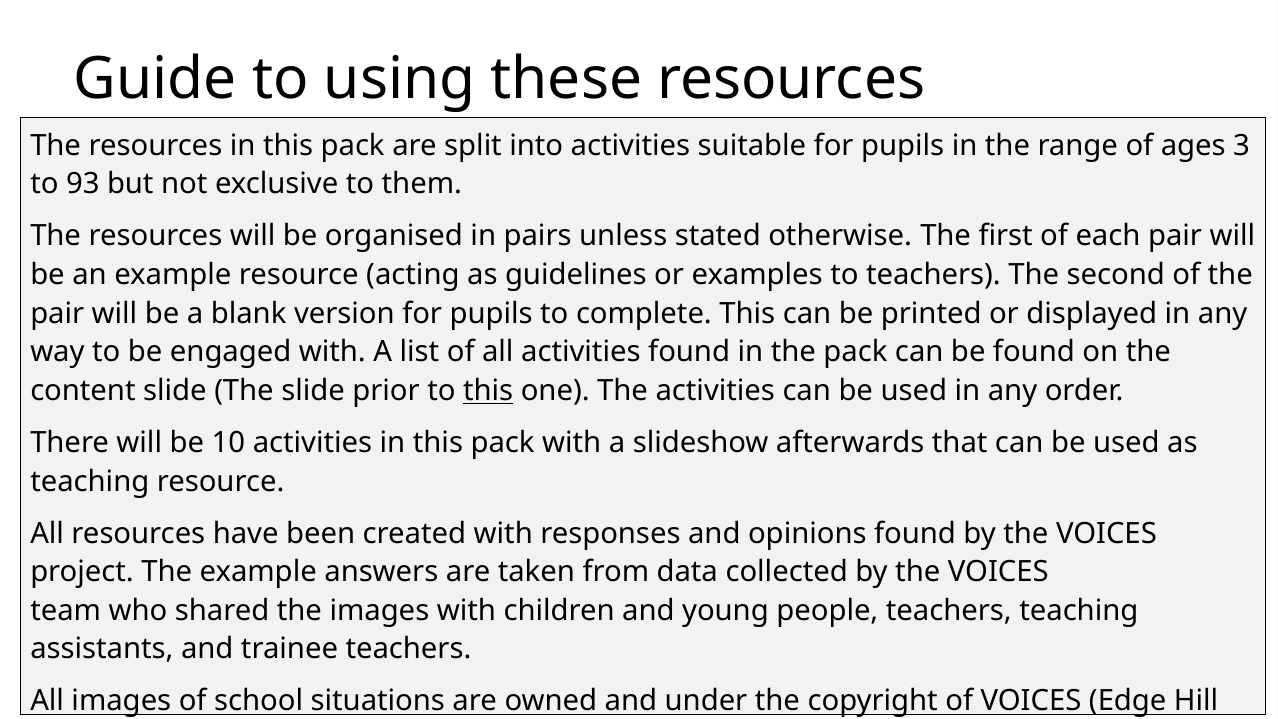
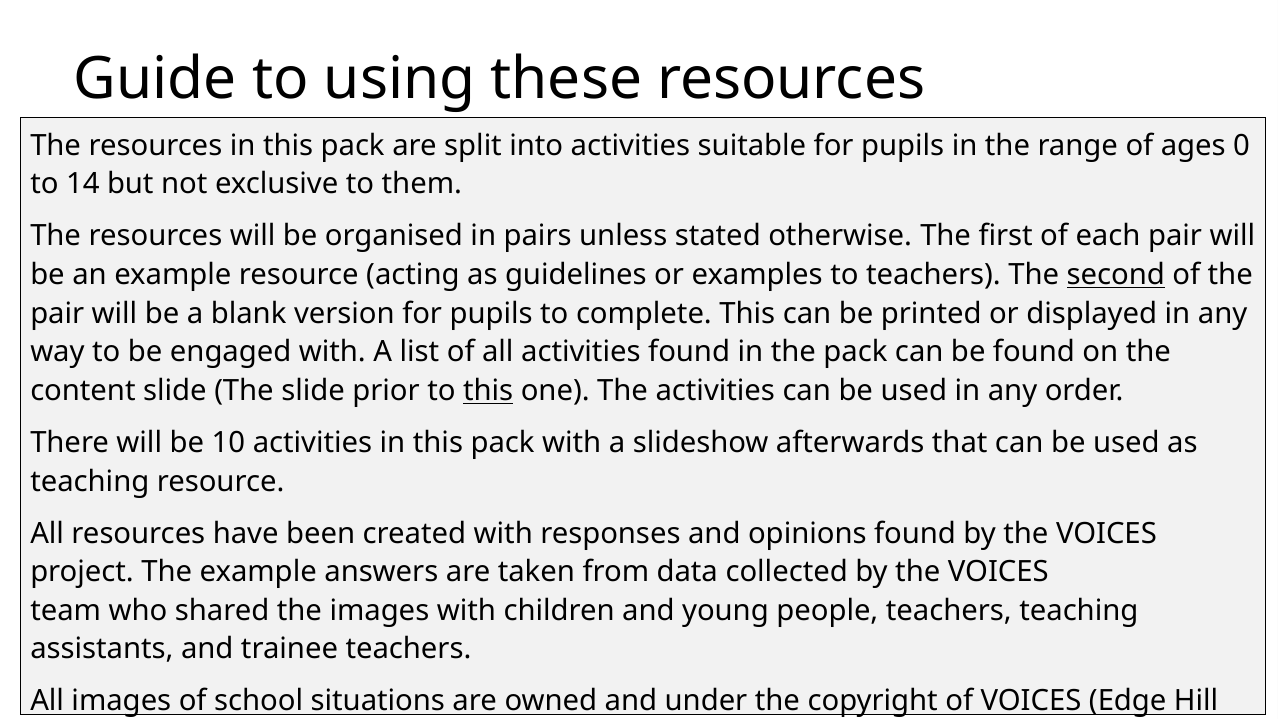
3: 3 -> 0 (1242, 146)
93: 93 -> 14 (83, 184)
second underline: none -> present (1116, 275)
